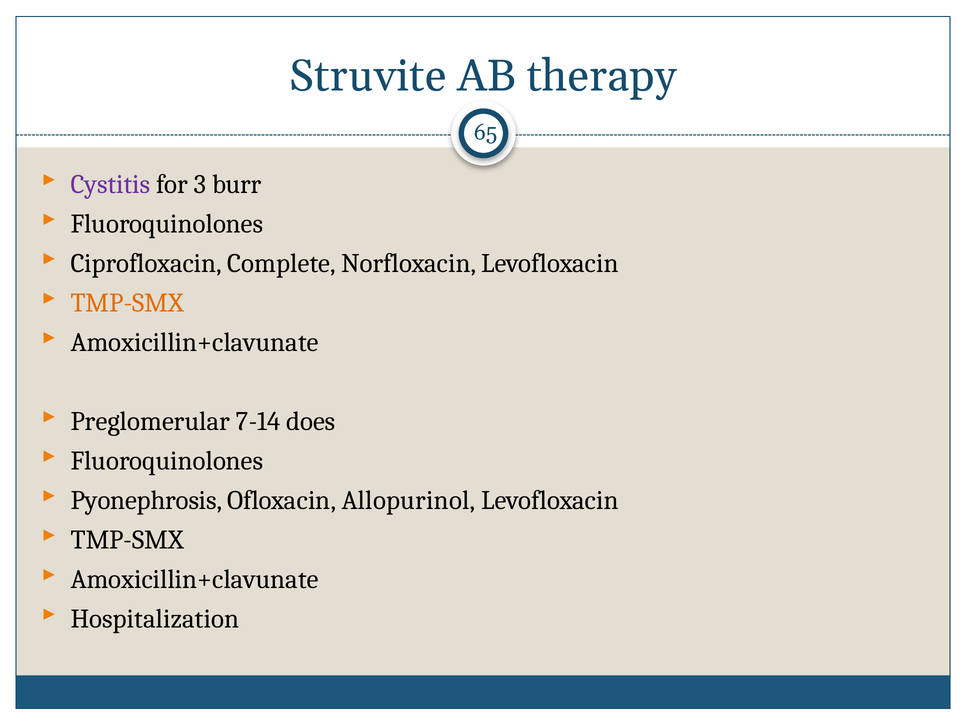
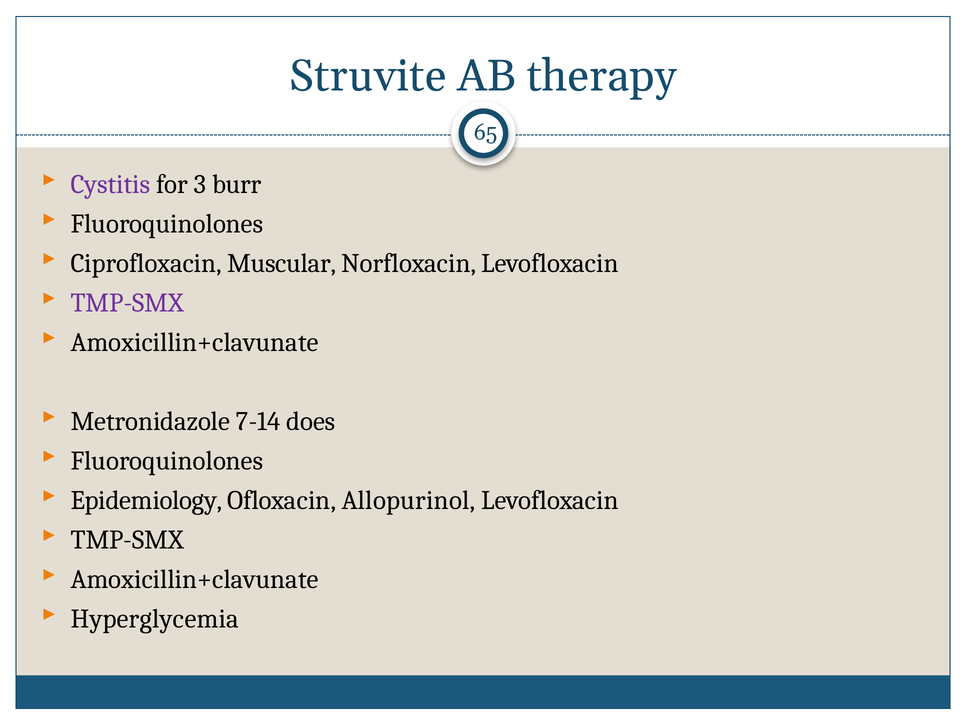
Complete: Complete -> Muscular (282, 263)
TMP-SMX colour: orange -> purple (127, 303)
Preglomerular: Preglomerular -> Metronidazole (150, 421)
Pyonephrosis: Pyonephrosis -> Epidemiology (146, 500)
Hospitalization: Hospitalization -> Hyperglycemia (155, 619)
